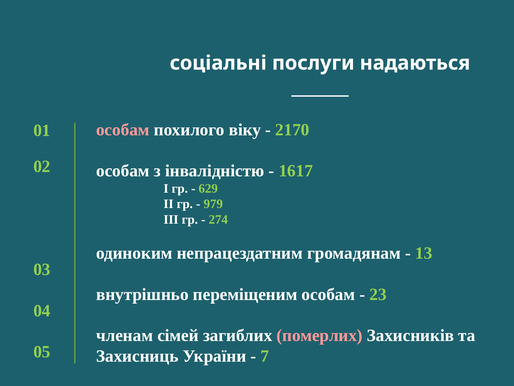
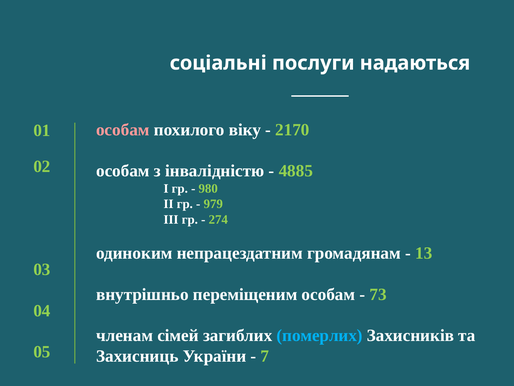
1617: 1617 -> 4885 (296, 171)
629: 629 -> 980 (208, 188)
23: 23 -> 73 (378, 294)
померлих colour: pink -> light blue (320, 335)
